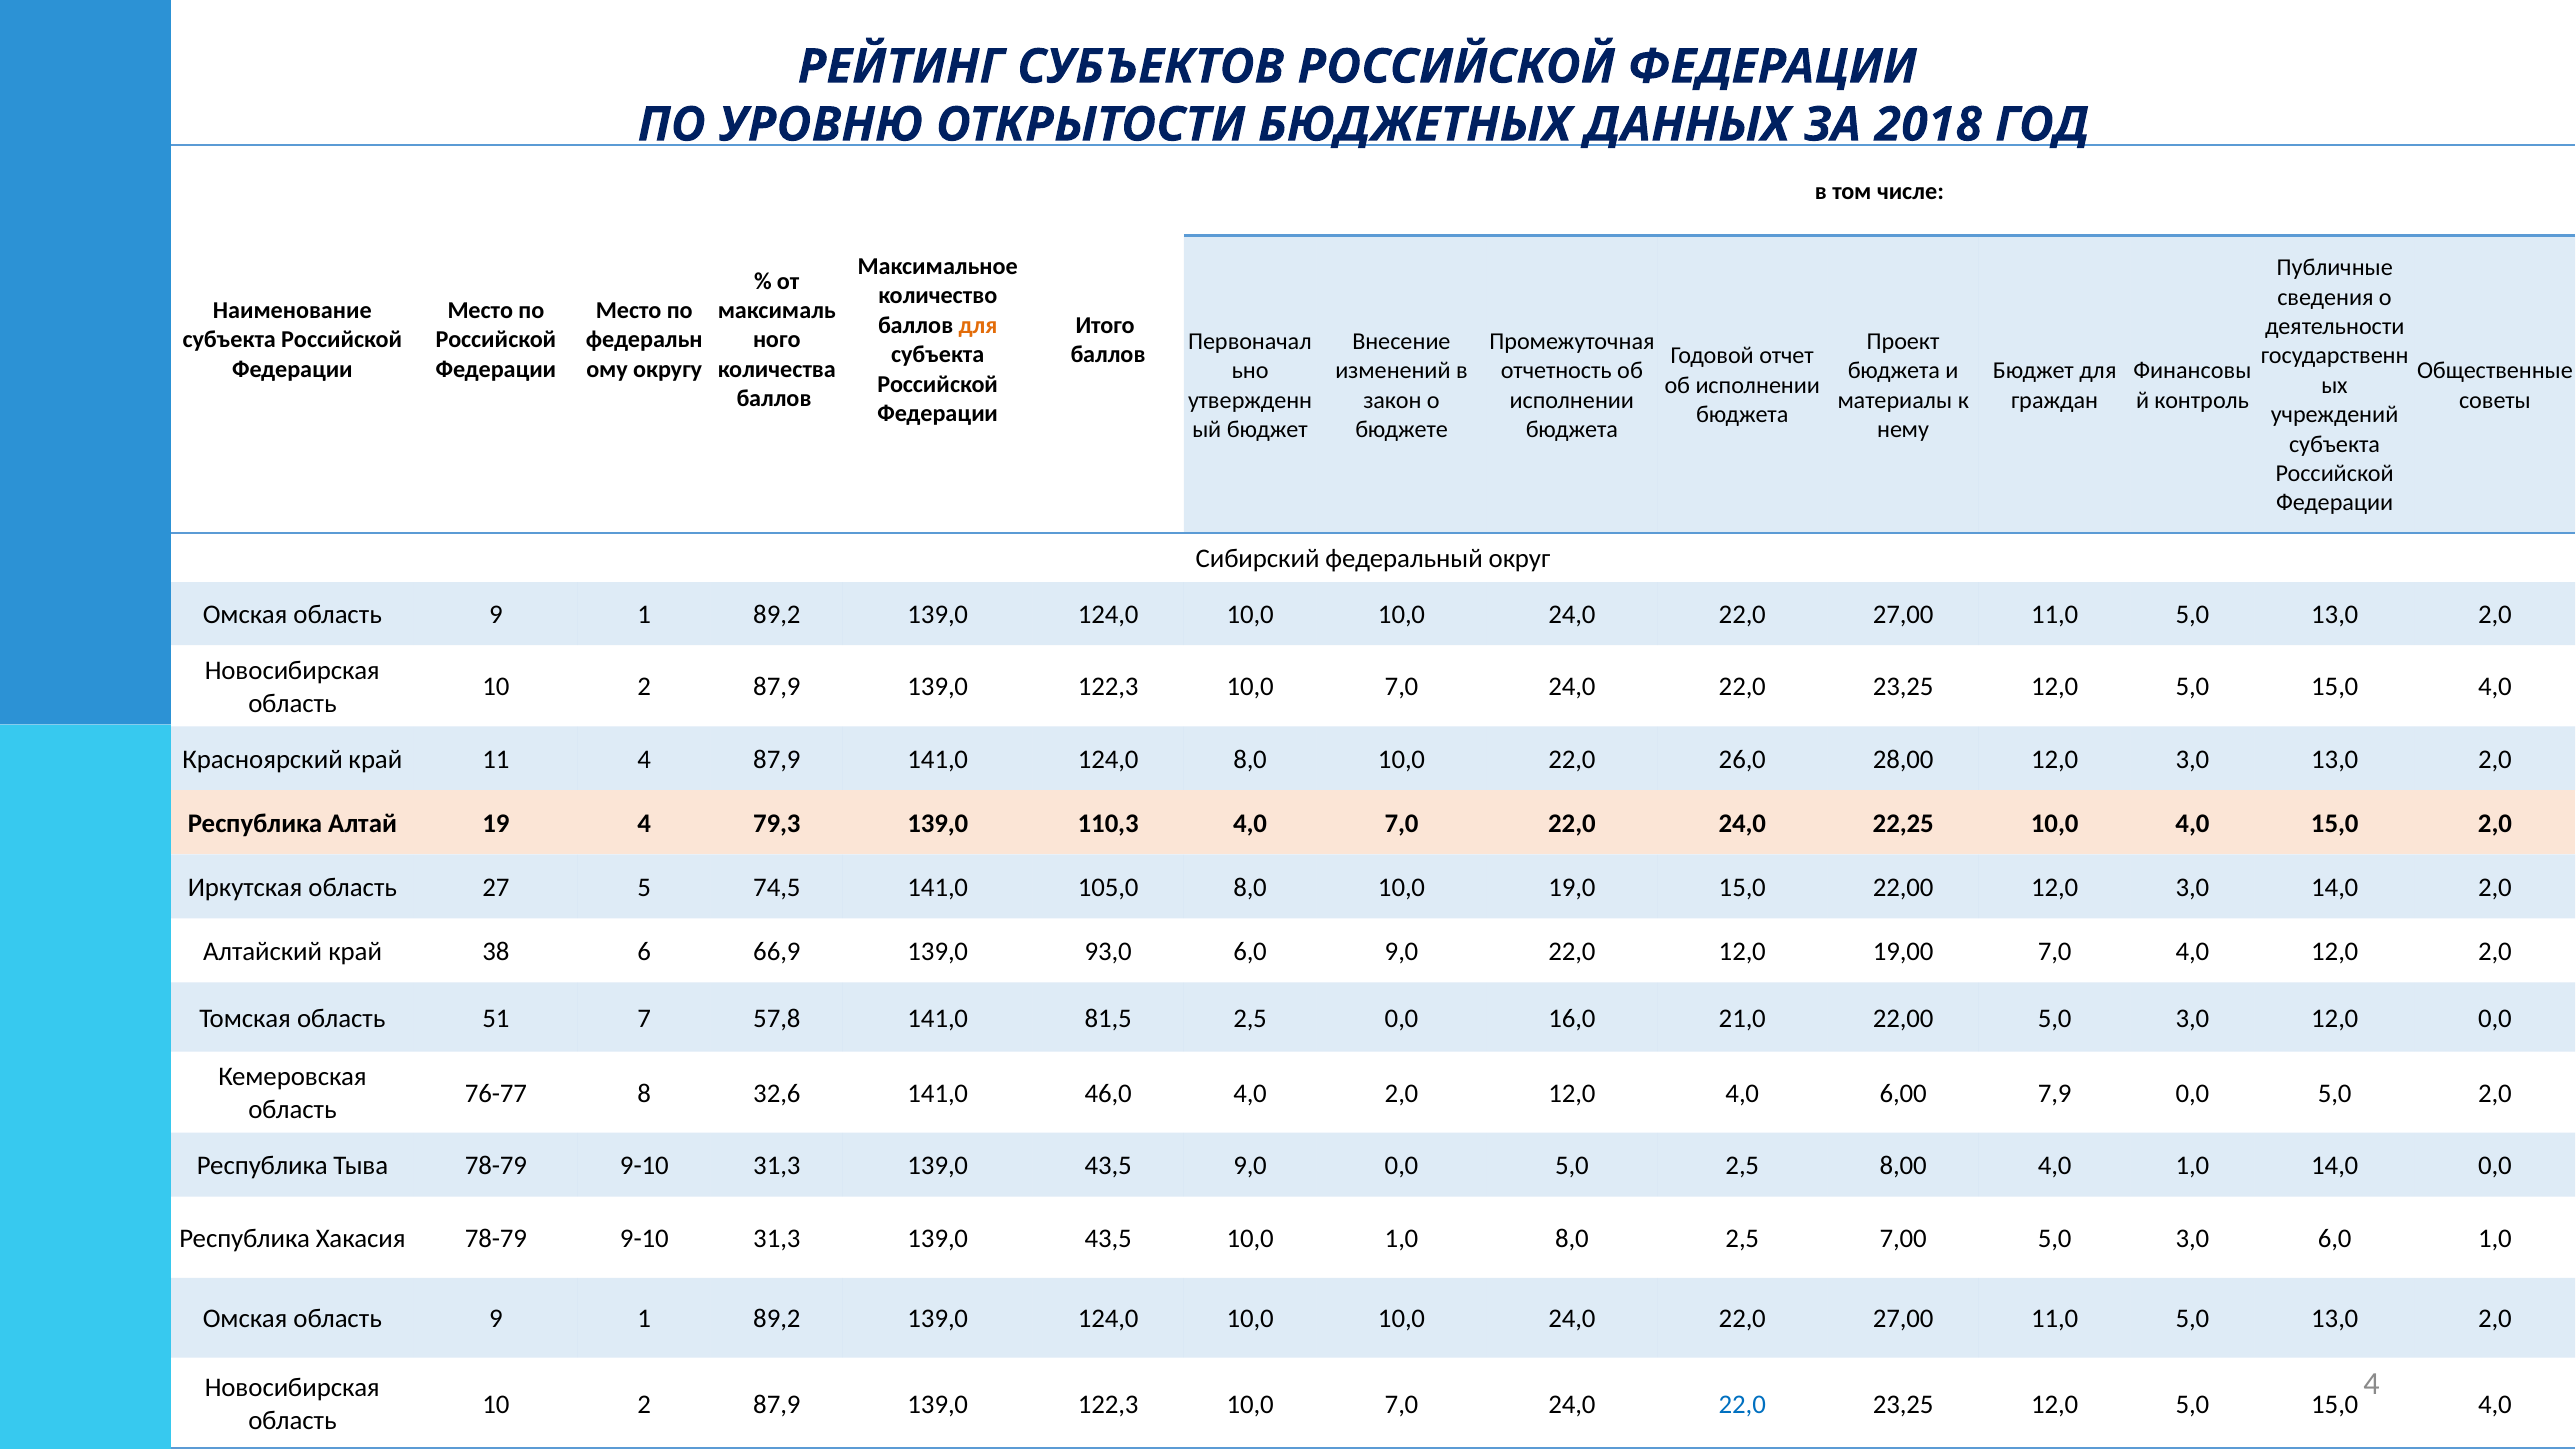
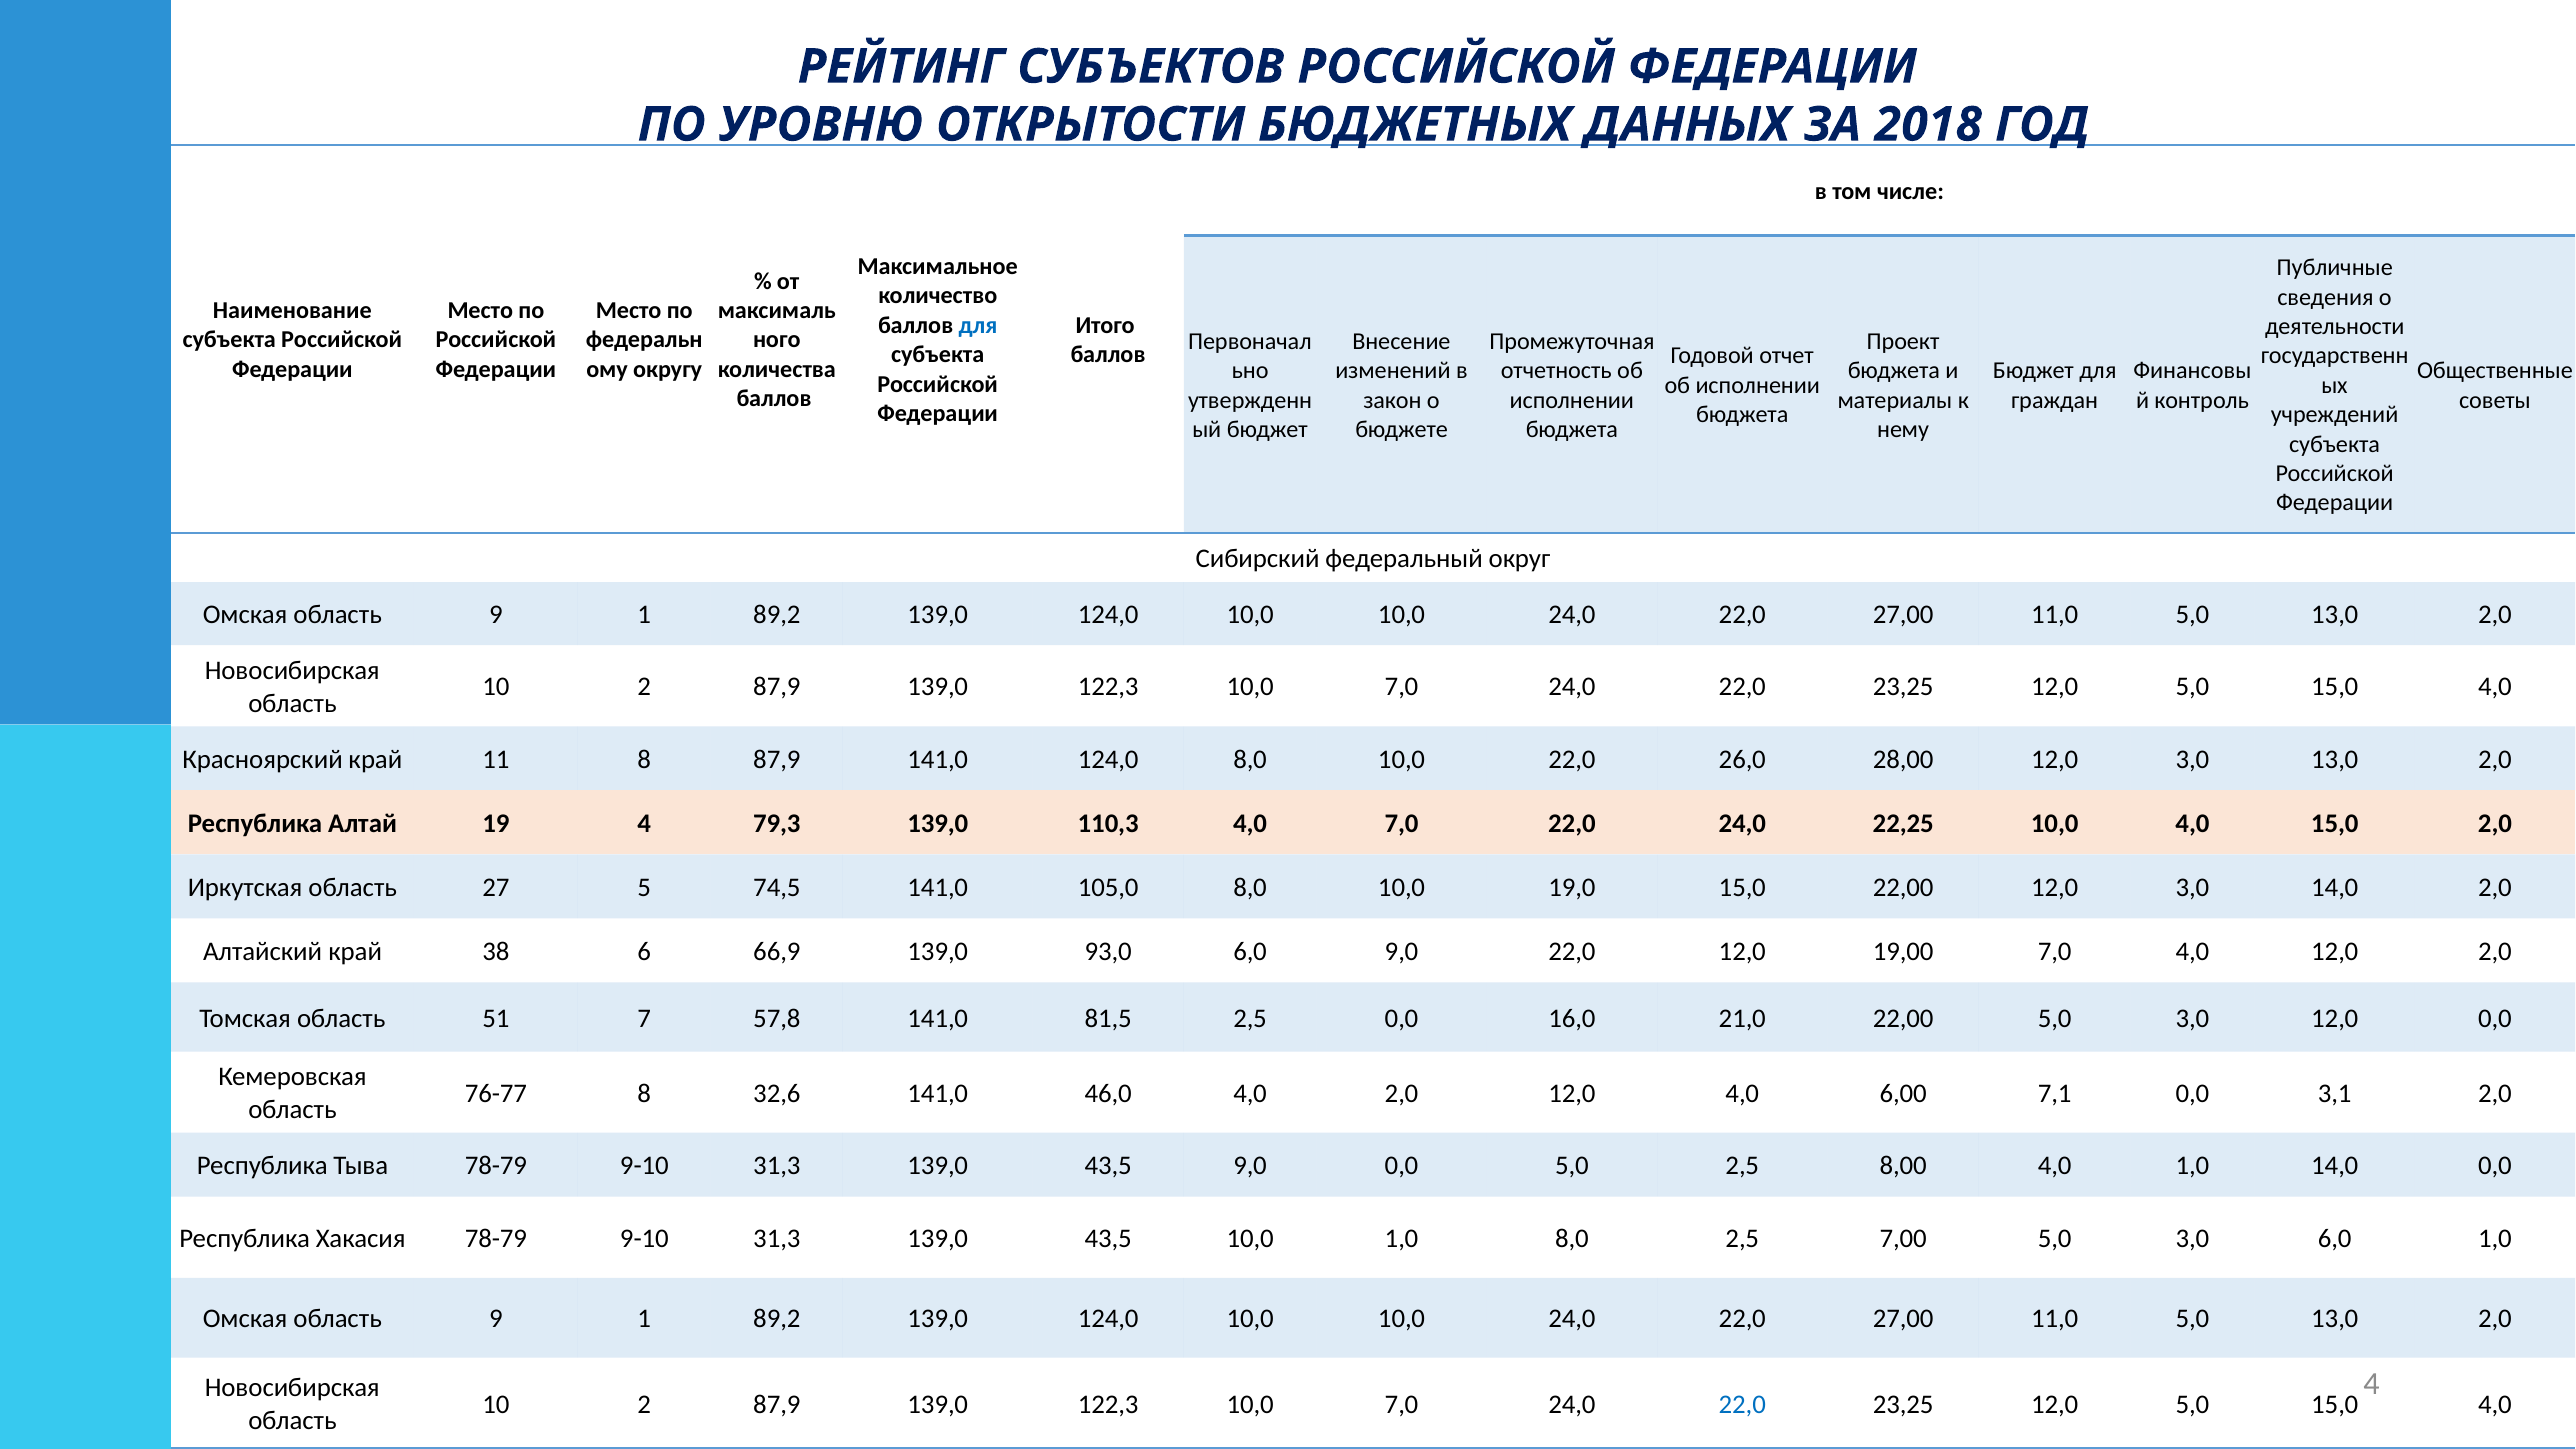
для colour: orange -> blue (978, 325)
11 4: 4 -> 8 (644, 760)
7,9: 7,9 -> 7,1 (2055, 1093)
5,0: 5,0 -> 3,1 (2335, 1093)
